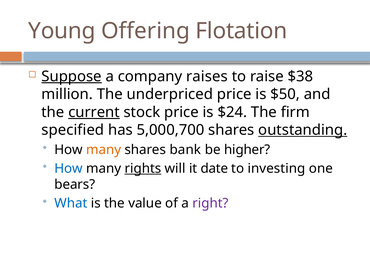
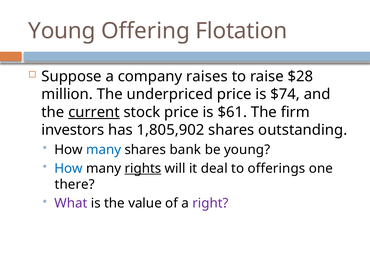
Suppose underline: present -> none (72, 77)
$38: $38 -> $28 (300, 77)
$50: $50 -> $74 (285, 94)
$24: $24 -> $61 (232, 112)
specified: specified -> investors (73, 130)
5,000,700: 5,000,700 -> 1,805,902 (171, 130)
outstanding underline: present -> none (303, 130)
many colour: orange -> blue (104, 150)
be higher: higher -> young (247, 150)
date: date -> deal (214, 169)
investing: investing -> offerings (276, 169)
bears: bears -> there (75, 185)
What colour: blue -> purple (71, 204)
